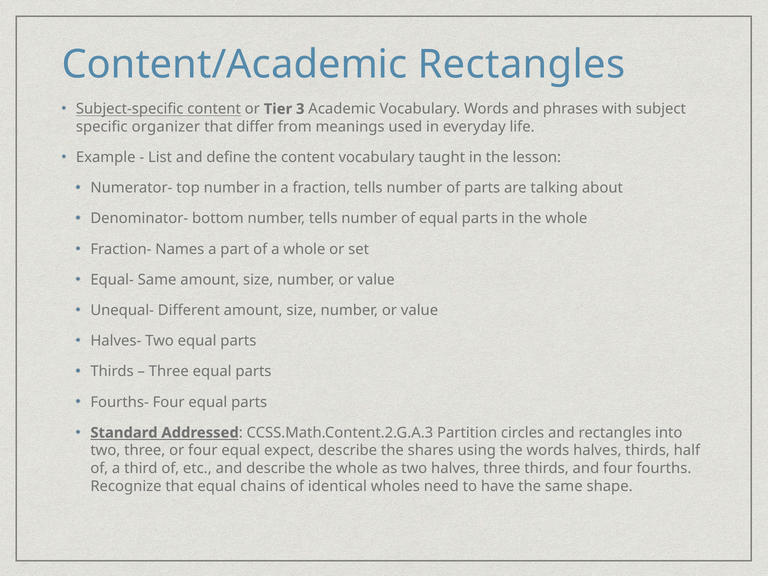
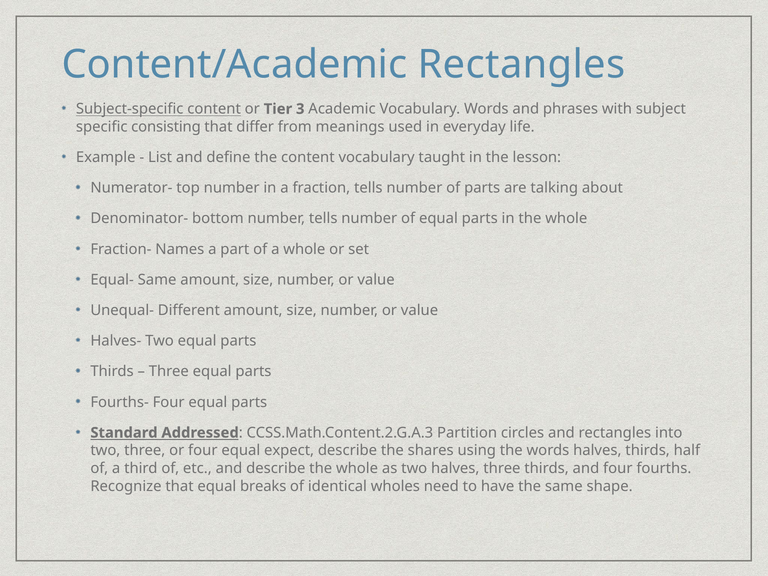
organizer: organizer -> consisting (166, 127)
chains: chains -> breaks (263, 486)
